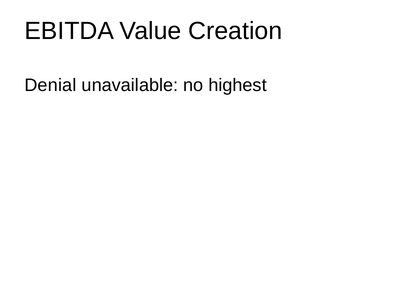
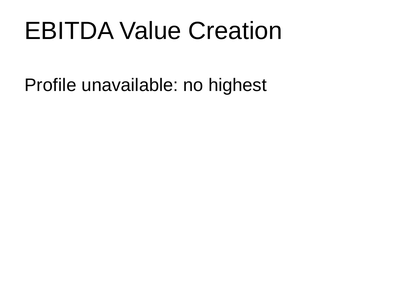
Denial: Denial -> Profile (50, 85)
